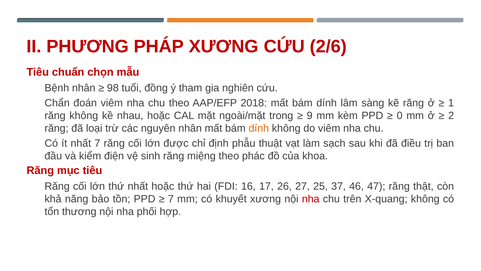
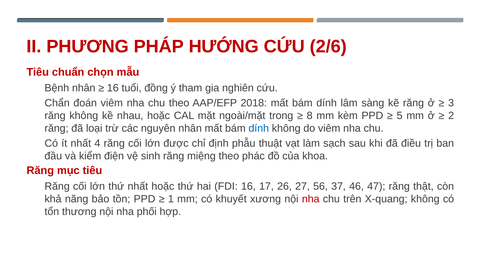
PHÁP XƯƠNG: XƯƠNG -> HƯỚNG (224, 46)
98: 98 -> 16 (113, 88)
1: 1 -> 3 (451, 103)
9: 9 -> 8 (310, 115)
0: 0 -> 5 (400, 115)
dính colour: orange -> blue (259, 128)
nhất 7: 7 -> 4 (97, 143)
25: 25 -> 56 (321, 186)
7: 7 -> 1 (171, 199)
